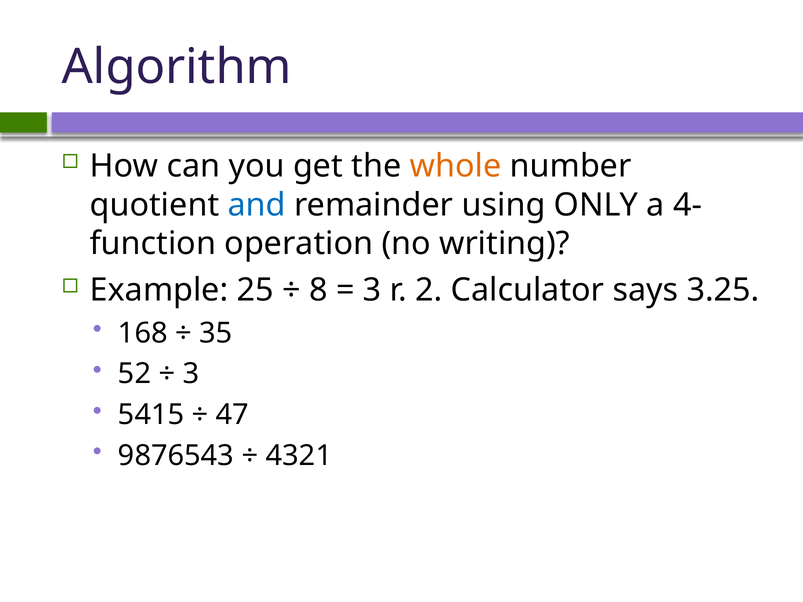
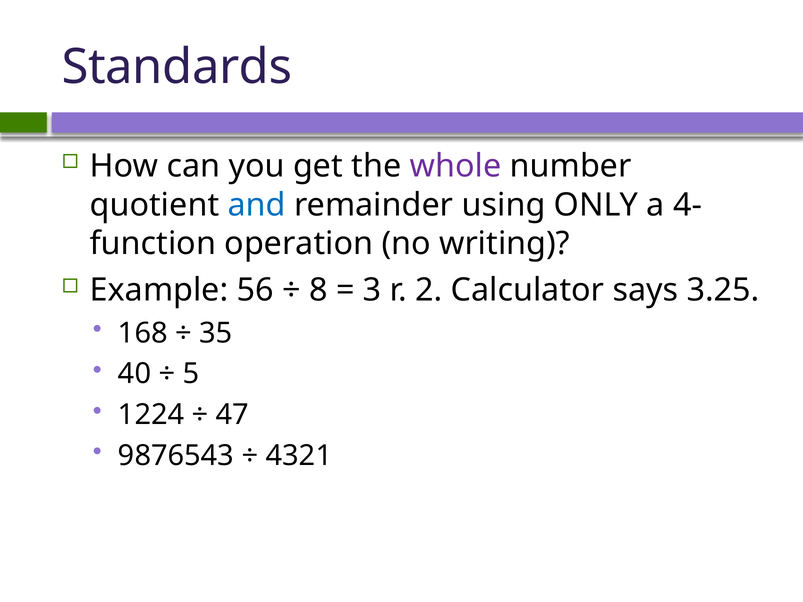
Algorithm: Algorithm -> Standards (177, 67)
whole colour: orange -> purple (456, 166)
25: 25 -> 56 (255, 290)
52: 52 -> 40 (135, 374)
3: 3 -> 5 (191, 374)
5415: 5415 -> 1224 (151, 415)
